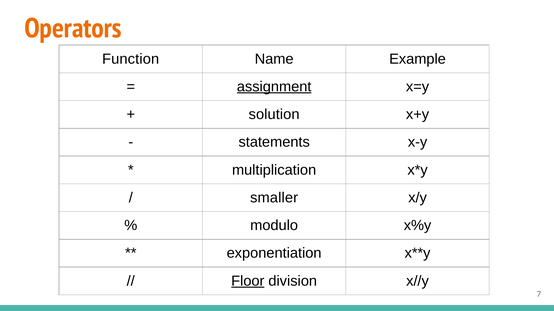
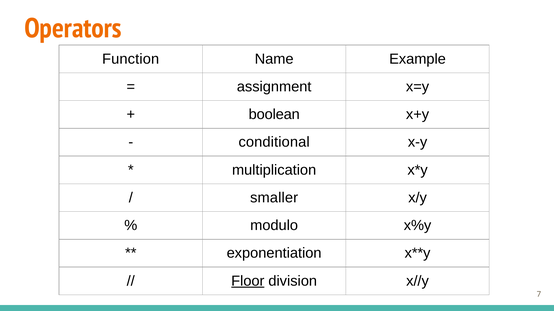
assignment underline: present -> none (274, 87)
solution: solution -> boolean (274, 115)
statements: statements -> conditional (274, 142)
